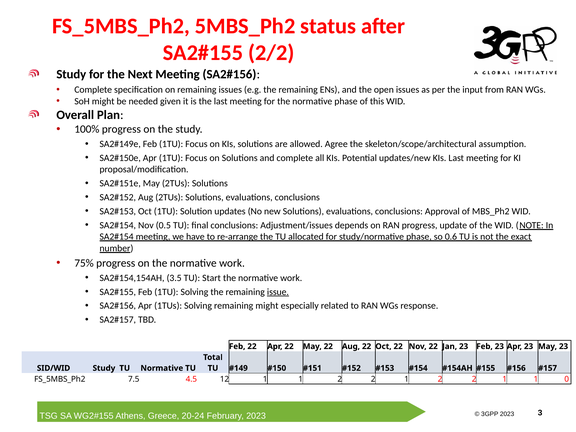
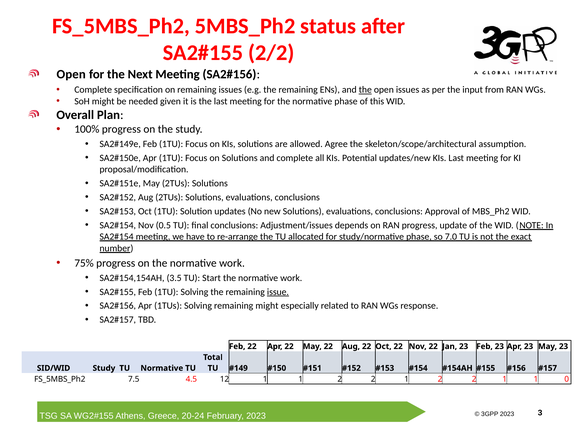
Study: Study -> Open (71, 74)
the underline: none -> present (365, 90)
0.6: 0.6 -> 7.0 (451, 237)
